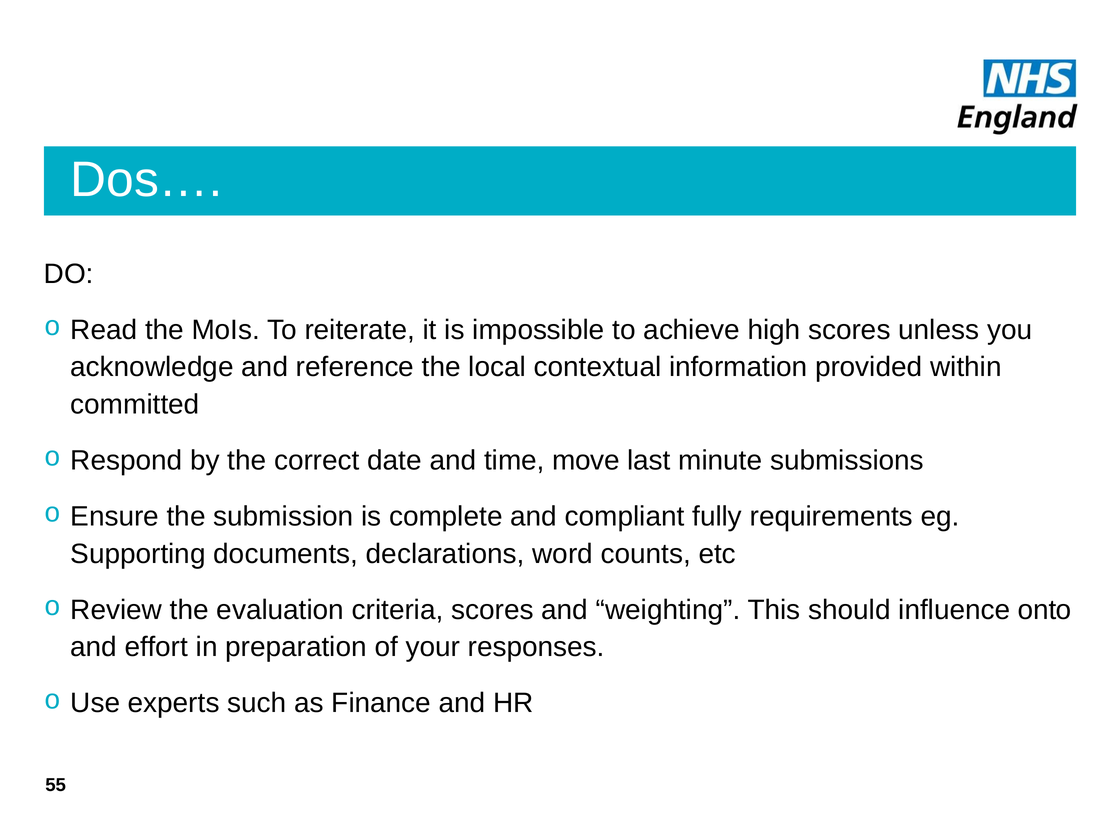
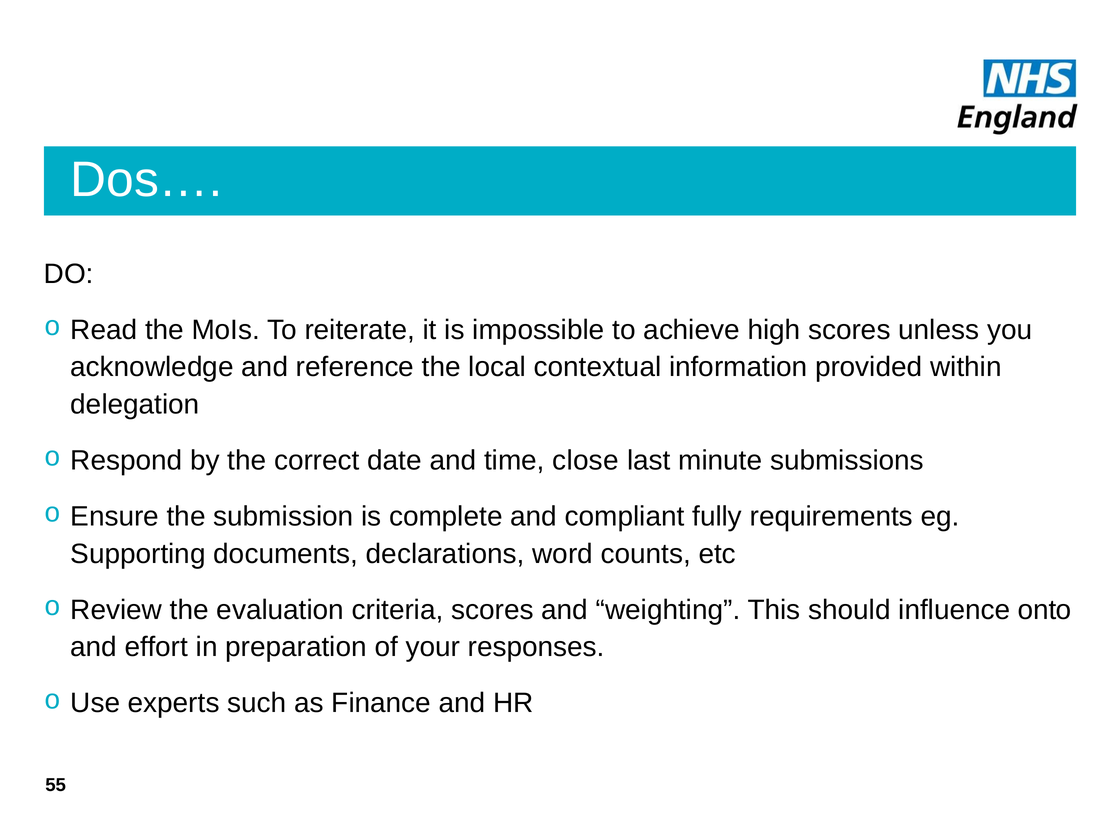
committed: committed -> delegation (135, 405)
move: move -> close (586, 461)
